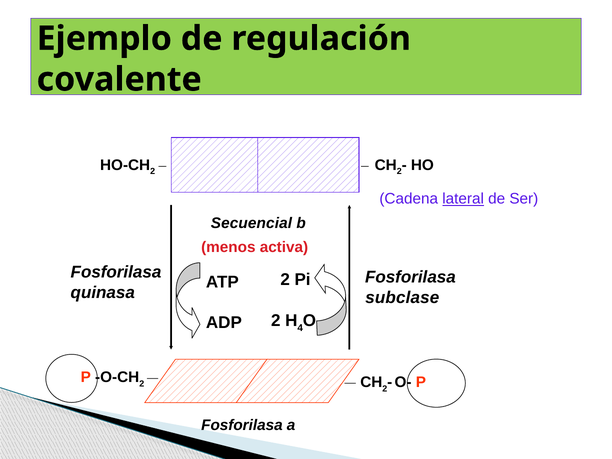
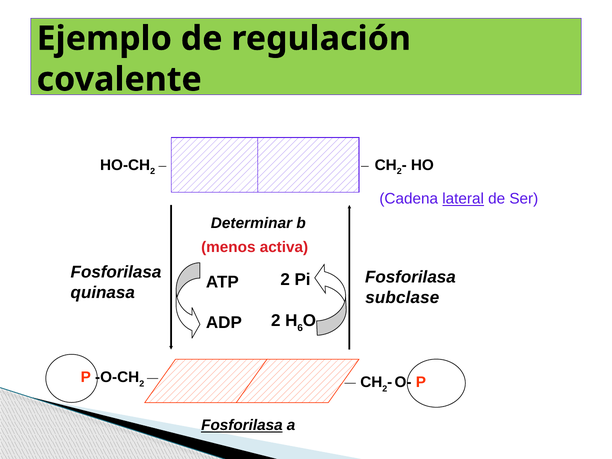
Secuencial: Secuencial -> Determinar (251, 223)
4: 4 -> 6 (300, 328)
Fosforilasa underline: none -> present (242, 425)
